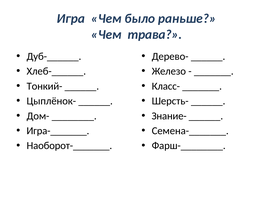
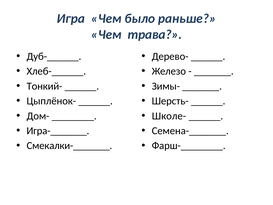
Класс-: Класс- -> Зимы- (166, 86)
Знание-: Знание- -> Школе- (169, 116)
Наоборот-_______: Наоборот-_______ -> Смекалки-_______ (69, 146)
